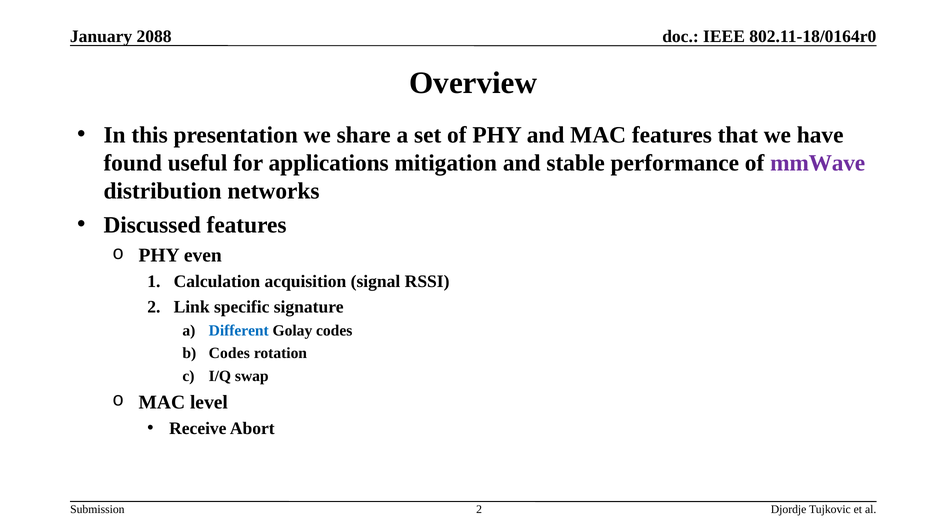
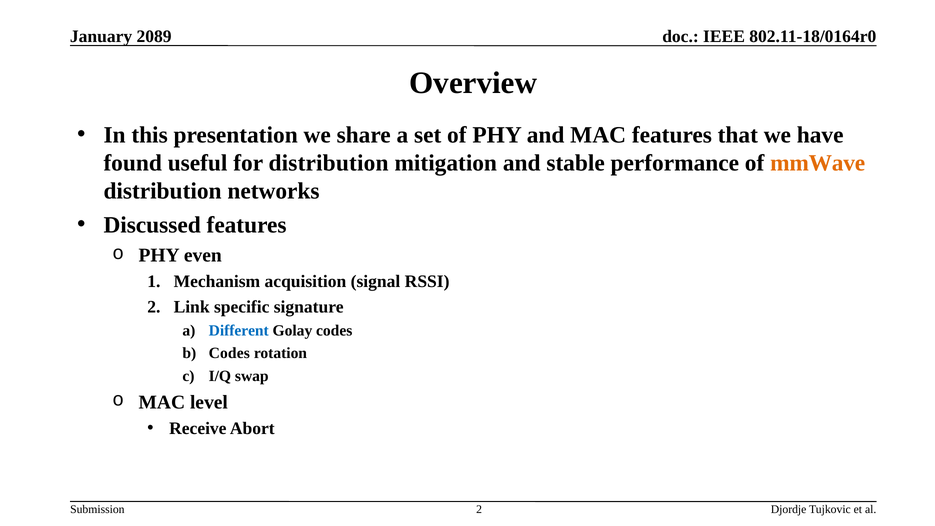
2088: 2088 -> 2089 (154, 36)
for applications: applications -> distribution (329, 163)
mmWave colour: purple -> orange (818, 163)
Calculation: Calculation -> Mechanism (217, 282)
